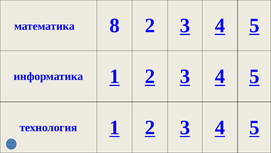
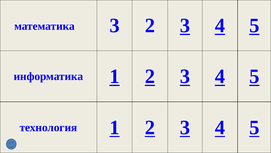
математика 8: 8 -> 3 (114, 25)
